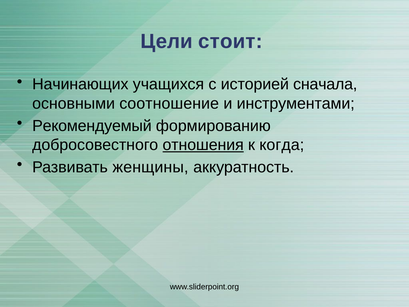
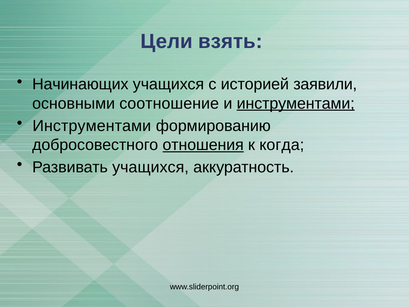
стоит: стоит -> взять (230, 41)
сначала: сначала -> заявили (325, 84)
инструментами underline: none -> present (296, 103)
Рекомендуемый: Рекомендуемый -> Инструментами (92, 126)
Развивать женщины: женщины -> учащихся (150, 167)
